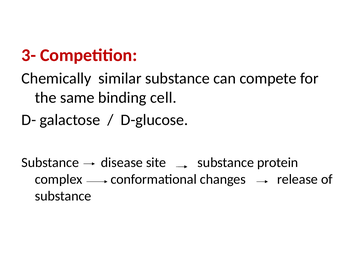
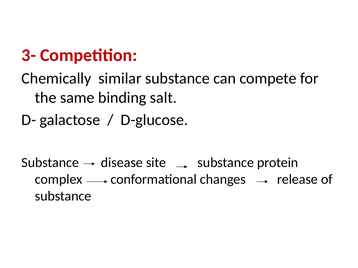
cell: cell -> salt (163, 98)
